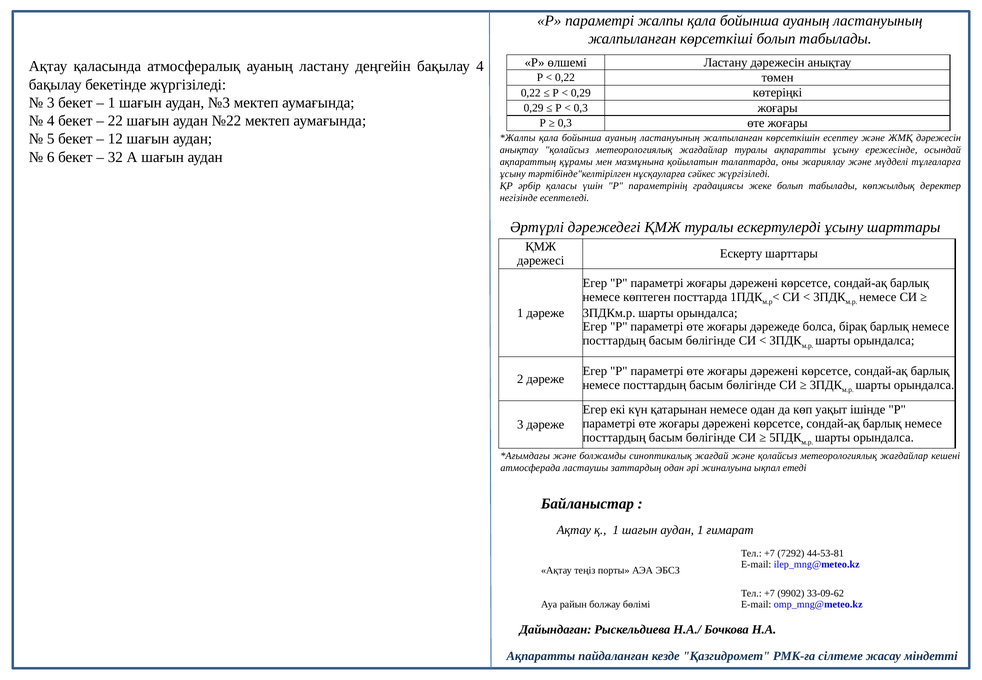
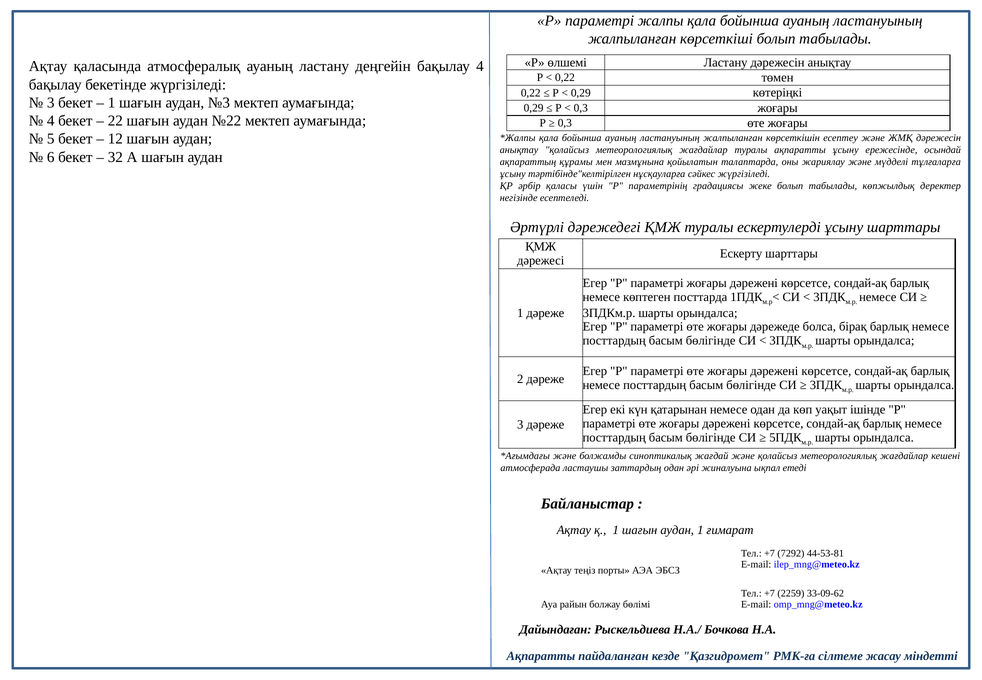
9902: 9902 -> 2259 (791, 593)
